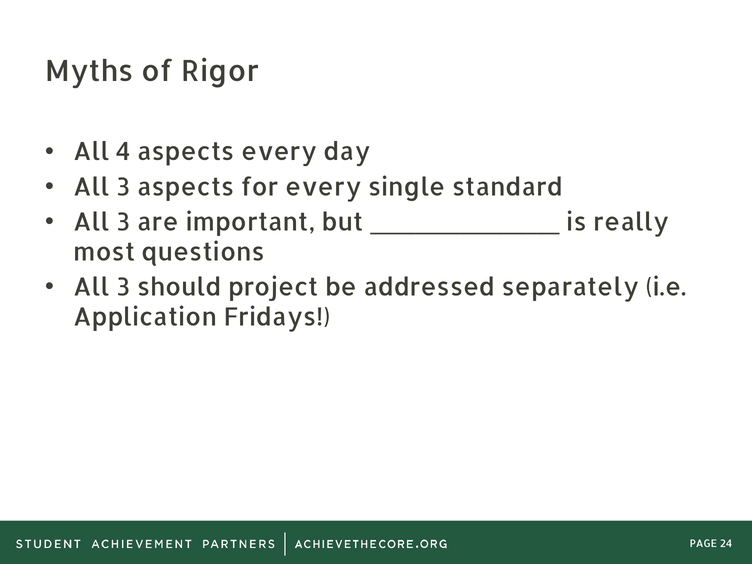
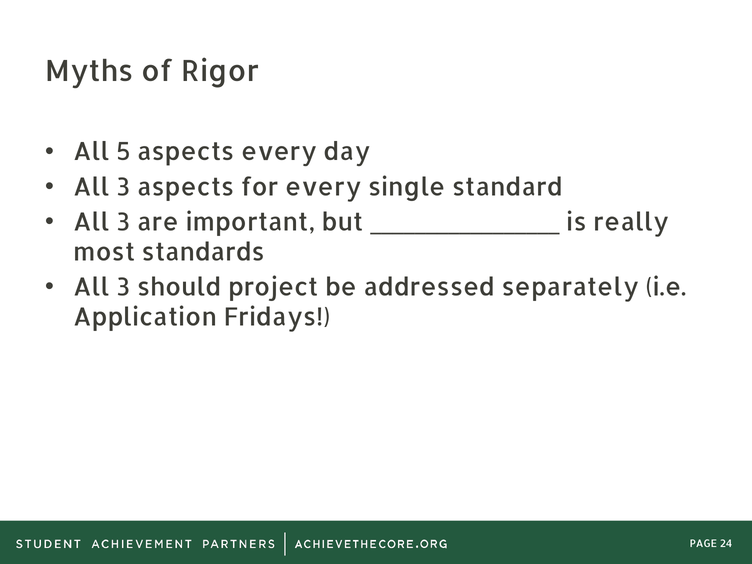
4: 4 -> 5 (124, 152)
questions: questions -> standards (203, 252)
